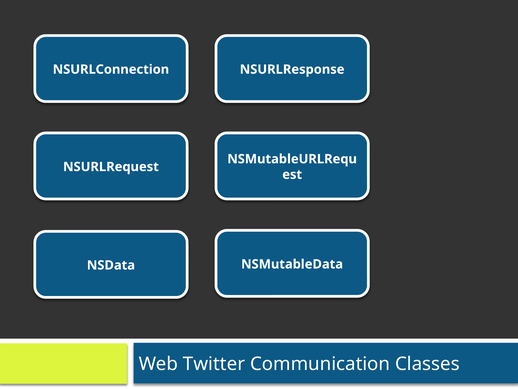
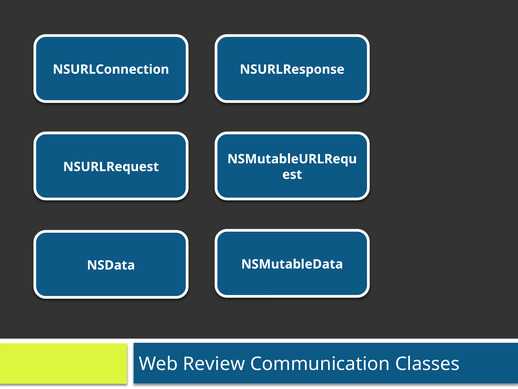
Twitter: Twitter -> Review (214, 363)
